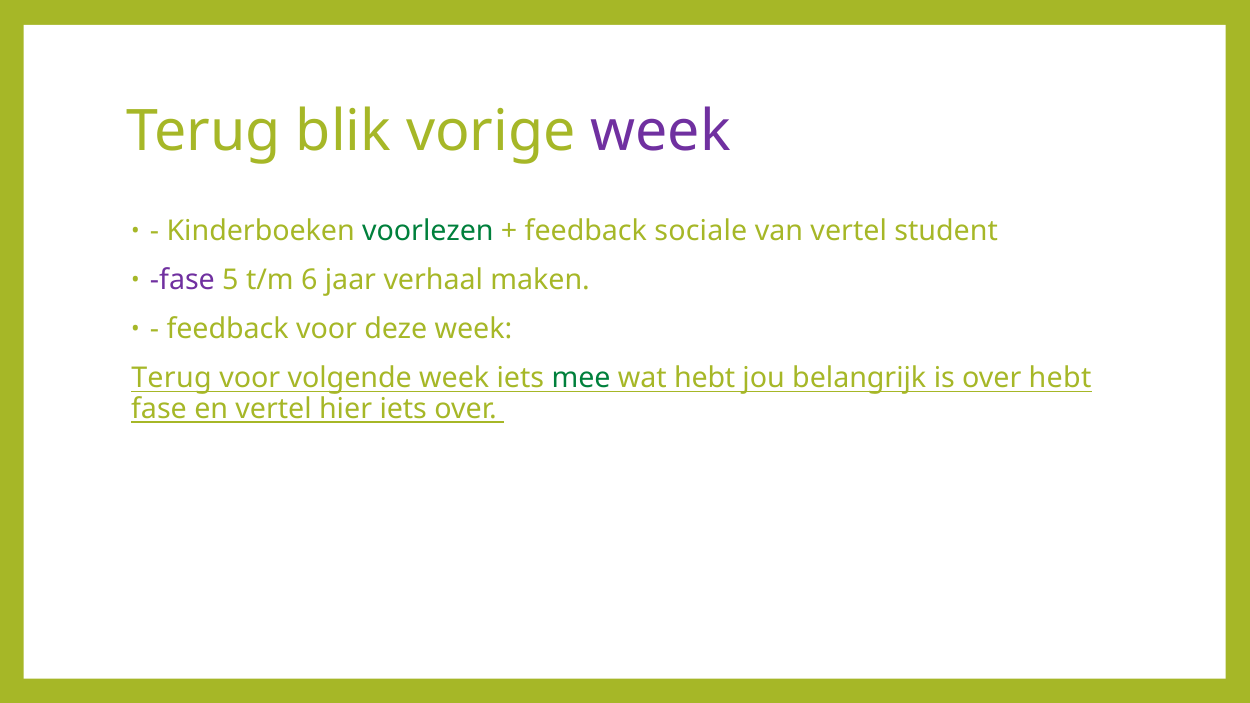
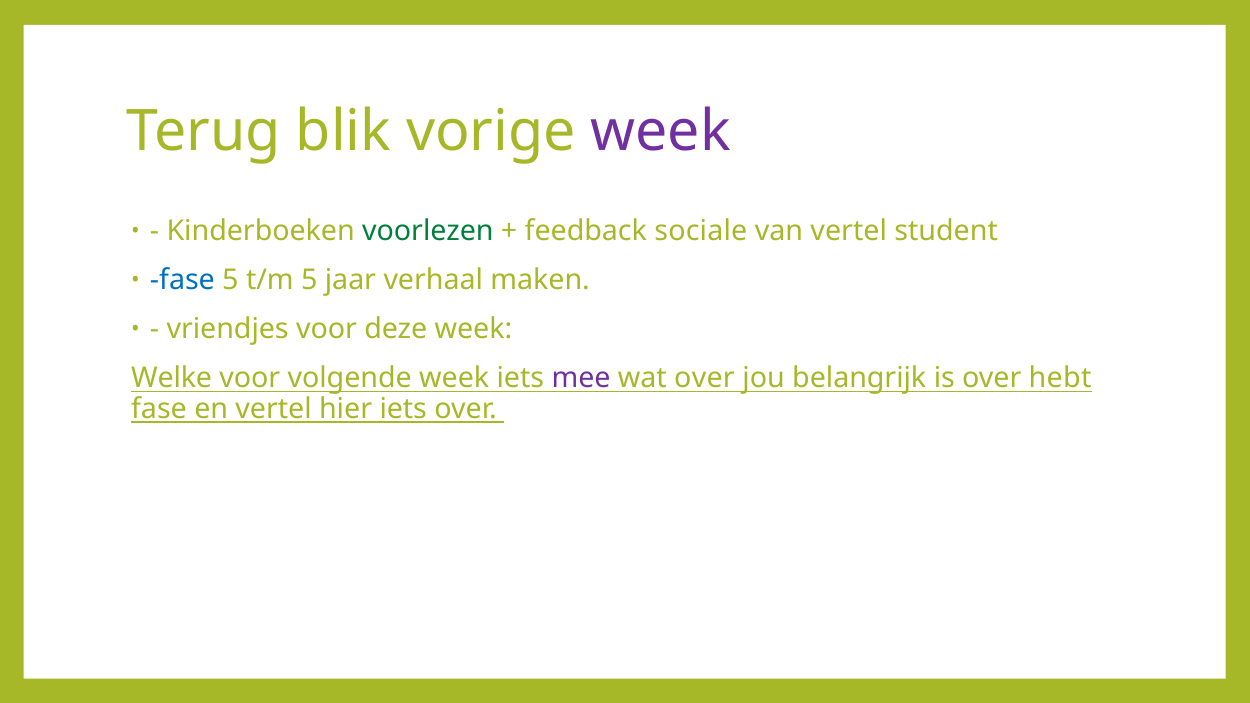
fase colour: purple -> blue (182, 280)
t/m 6: 6 -> 5 (309, 280)
feedback: feedback -> vriendjes (228, 329)
Terug: Terug -> Welke (172, 378)
mee colour: green -> purple (581, 378)
wat hebt: hebt -> over (704, 378)
